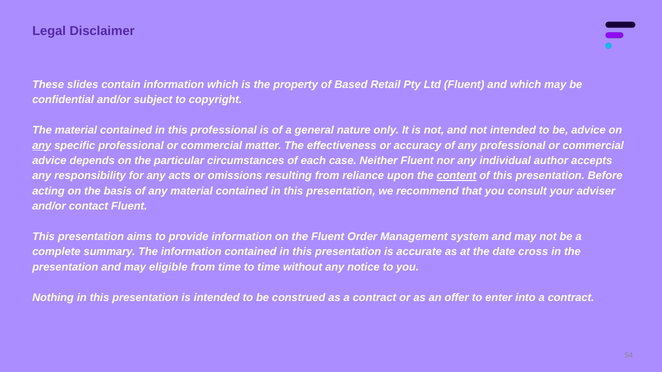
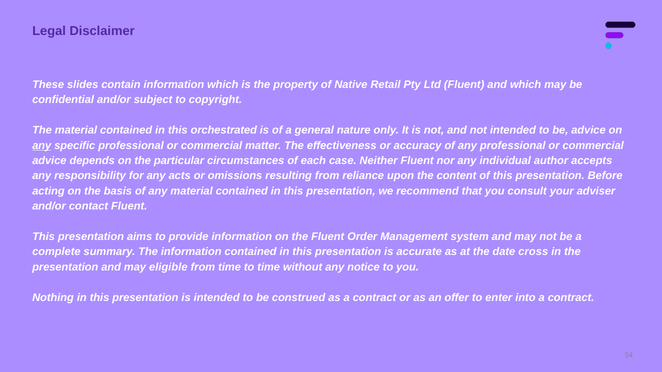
Based: Based -> Native (351, 85)
this professional: professional -> orchestrated (224, 130)
content underline: present -> none (457, 176)
